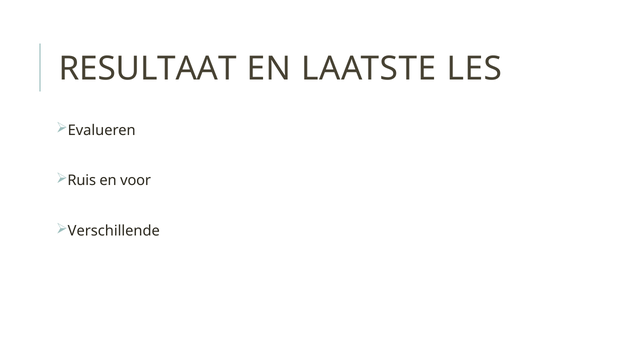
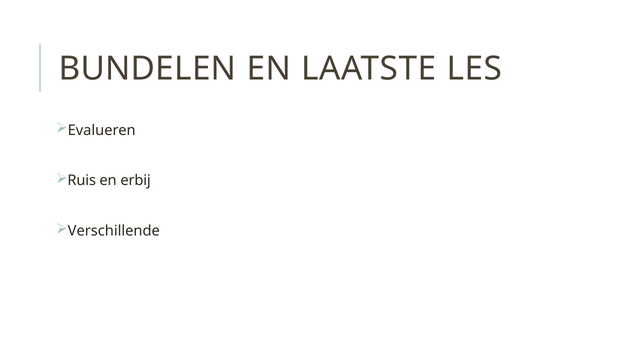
RESULTAAT: RESULTAAT -> BUNDELEN (147, 69)
voor: voor -> erbij (136, 181)
